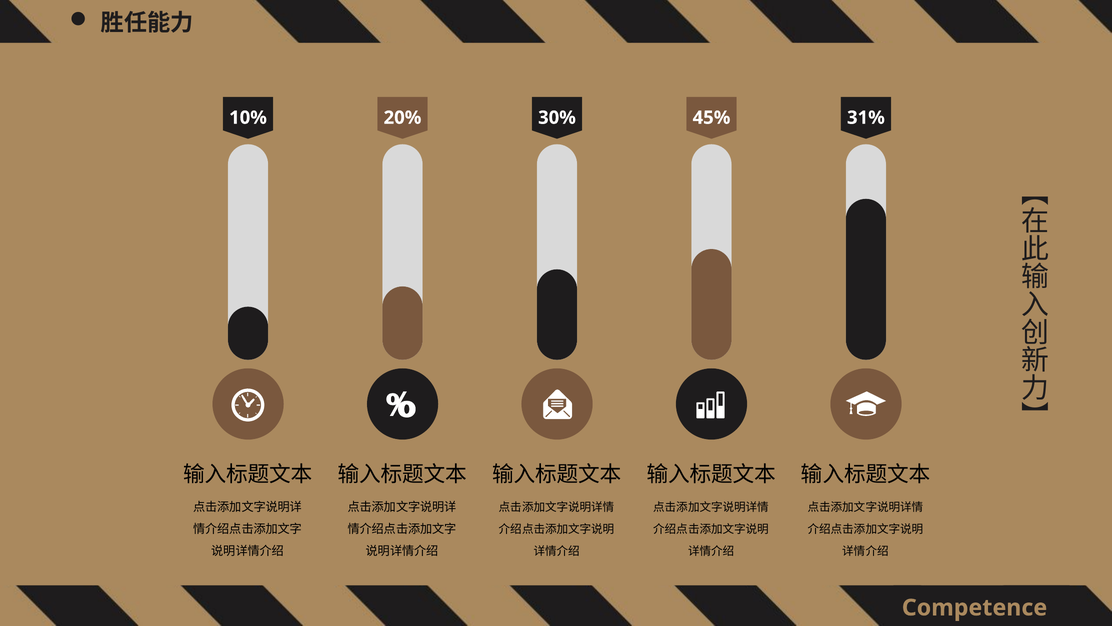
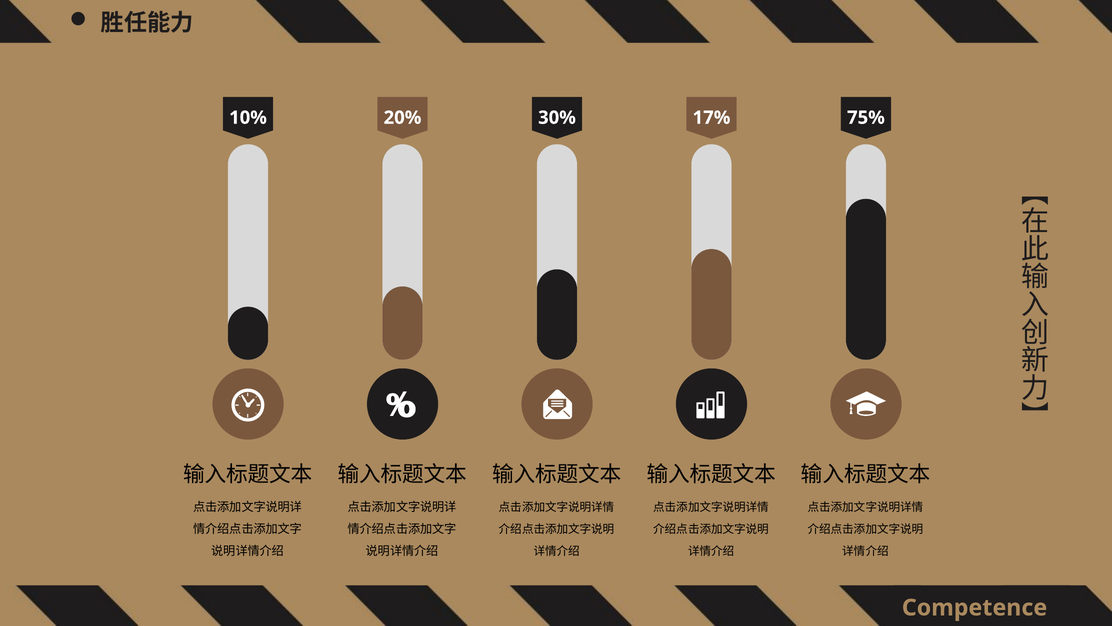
45%: 45% -> 17% (711, 118)
31%: 31% -> 75% (866, 118)
